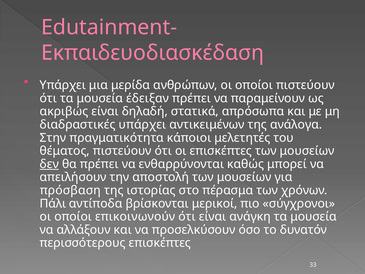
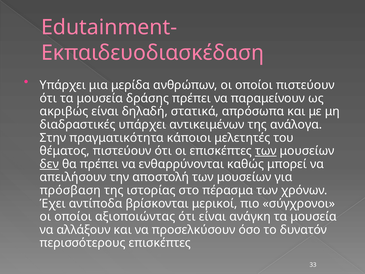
έδειξαν: έδειξαν -> δράσης (148, 98)
των underline: none -> present (266, 151)
Πάλι: Πάλι -> Έχει (53, 203)
επικοινωνούν: επικοινωνούν -> αξιοποιώντας (135, 216)
